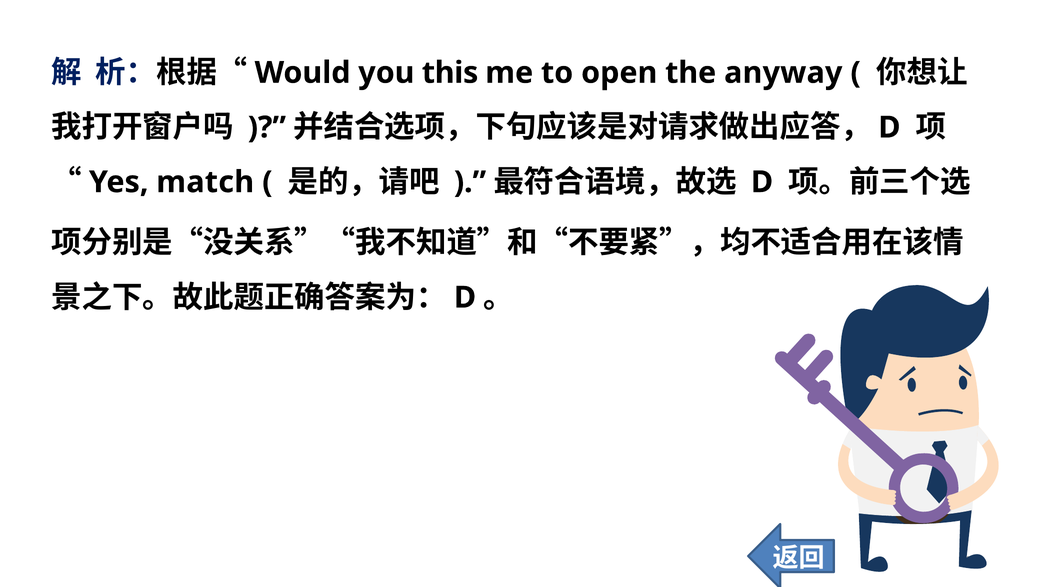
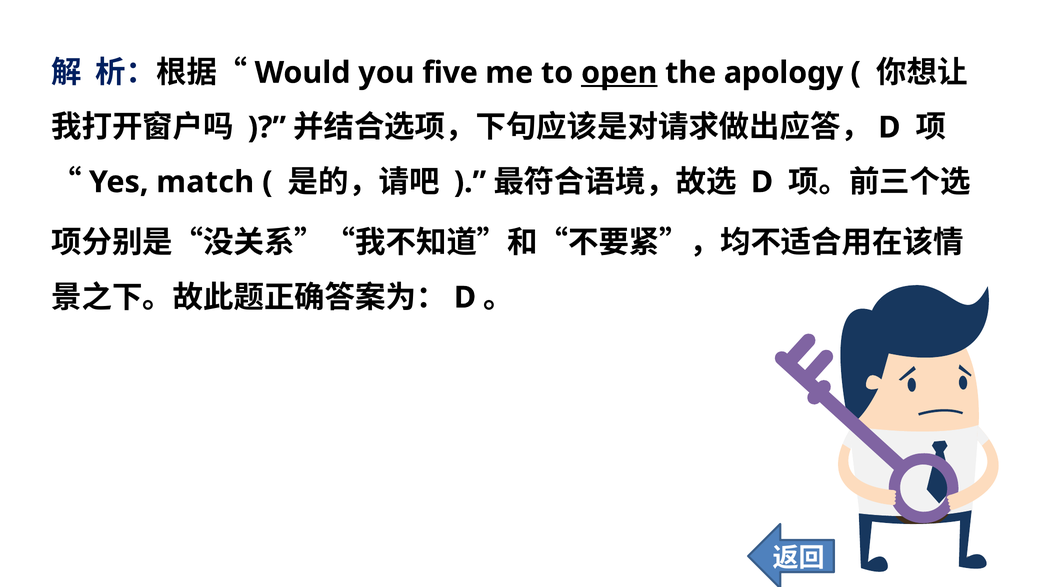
this: this -> five (450, 73)
open underline: none -> present (619, 73)
anyway: anyway -> apology (784, 73)
